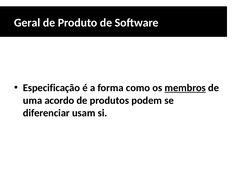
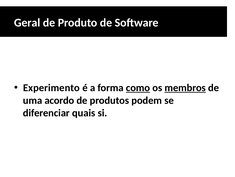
Especificação: Especificação -> Experimento (51, 87)
como underline: none -> present (138, 87)
usam: usam -> quais (84, 113)
